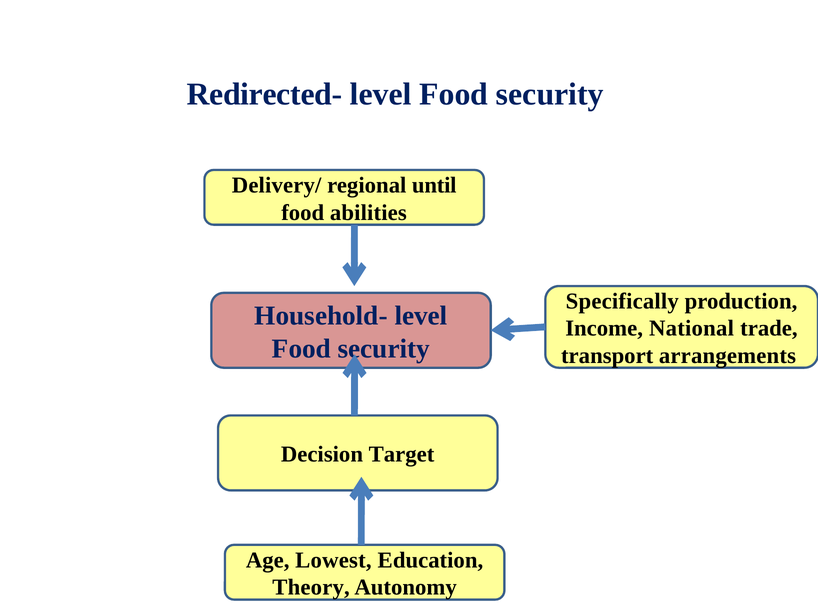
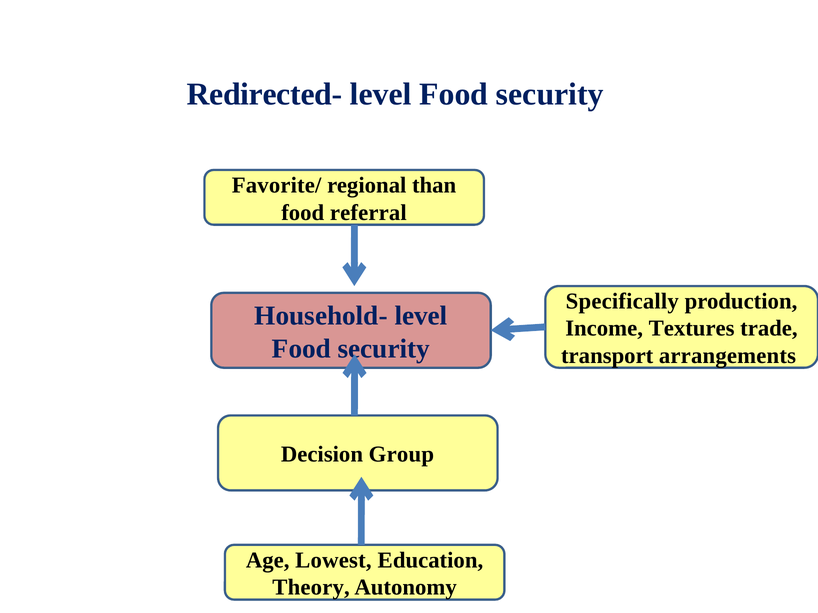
Delivery/: Delivery/ -> Favorite/ (277, 185)
until: until -> than (434, 185)
abilities: abilities -> referral (368, 213)
National: National -> Textures (692, 329)
Target: Target -> Group (401, 455)
